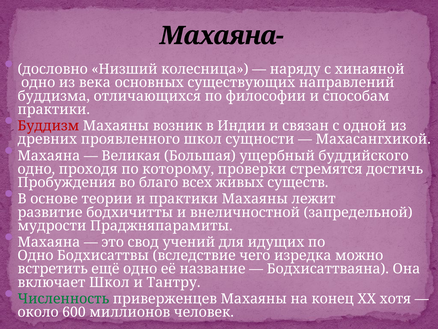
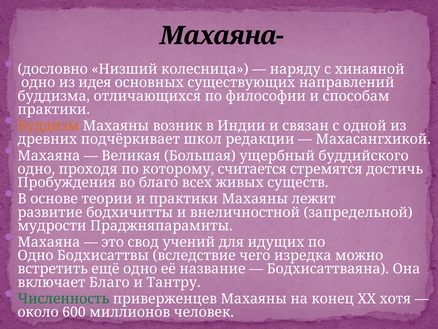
века: века -> идея (95, 83)
Буддизм colour: red -> orange (48, 126)
проявленного: проявленного -> подчёркивает (130, 139)
сущности: сущности -> редакции (260, 139)
проверки: проверки -> считается (252, 169)
включает Школ: Школ -> Благо (109, 282)
